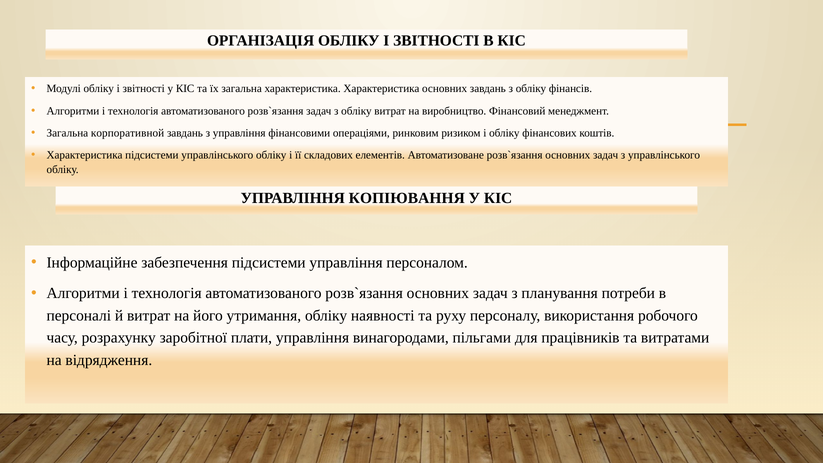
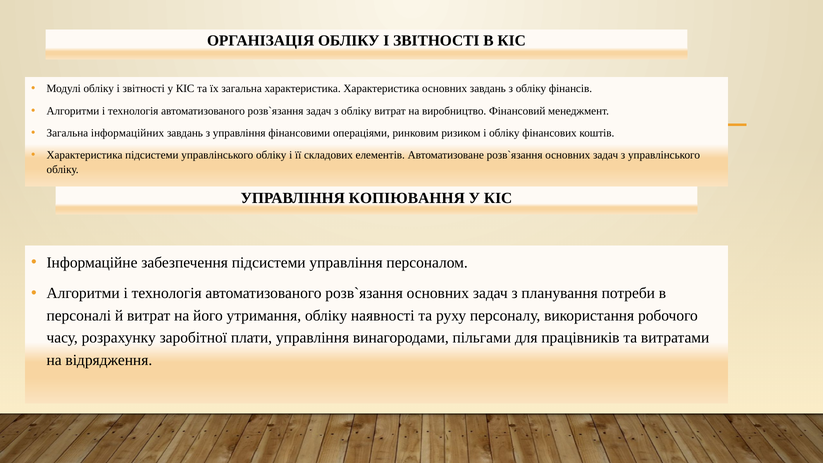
корпоративной: корпоративной -> інформаційних (128, 133)
